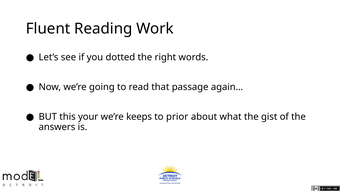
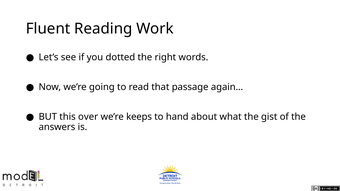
your: your -> over (88, 117)
prior: prior -> hand (177, 117)
